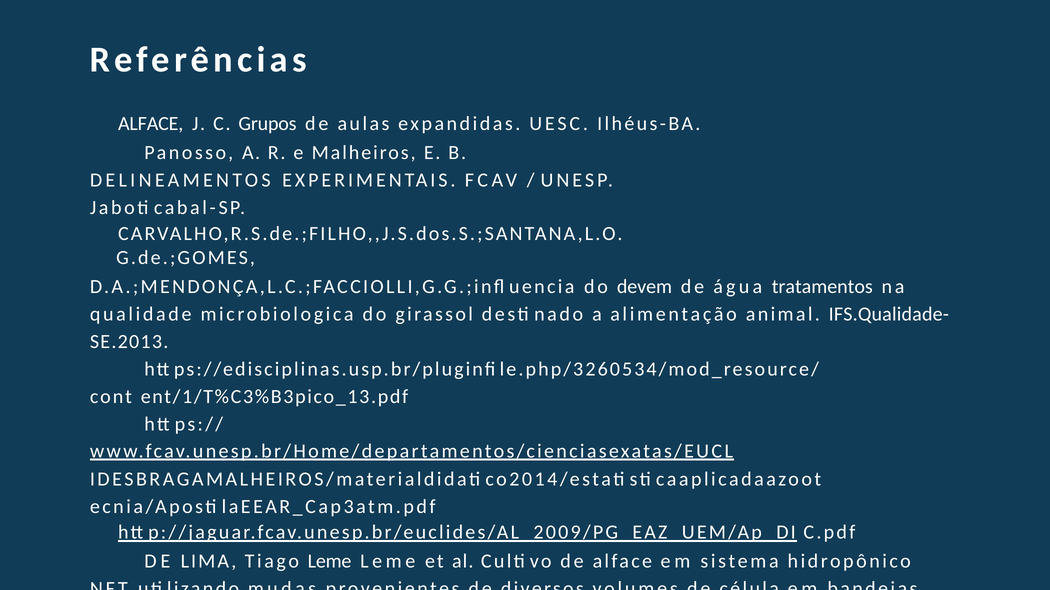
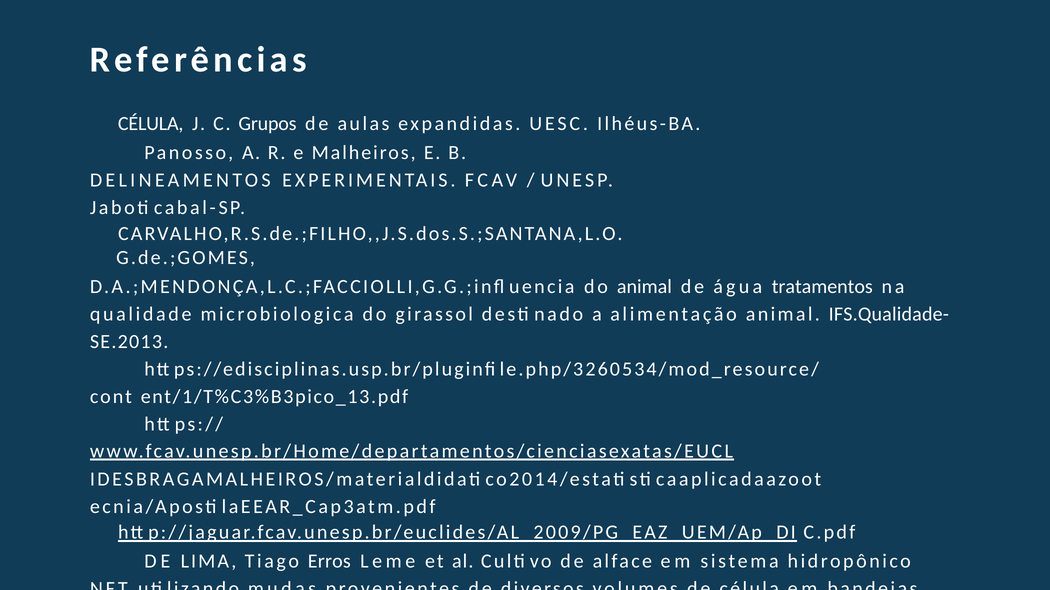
ALFACE: ALFACE -> CÉLULA (151, 124)
do devem: devem -> animal (644, 287)
Tiago Leme: Leme -> Erros (329, 562)
